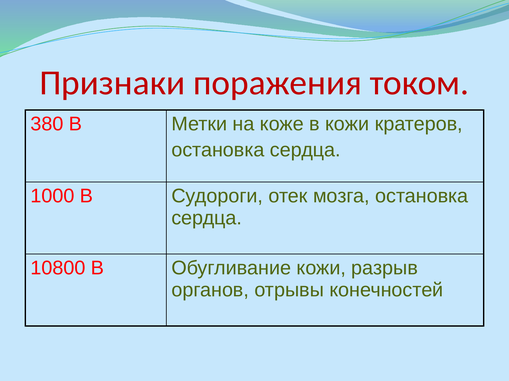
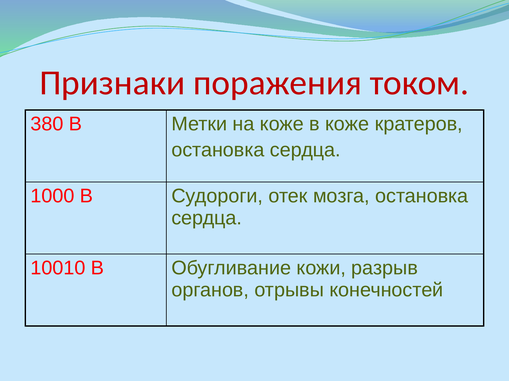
в кожи: кожи -> коже (347, 124)
10800: 10800 -> 10010 (58, 268)
